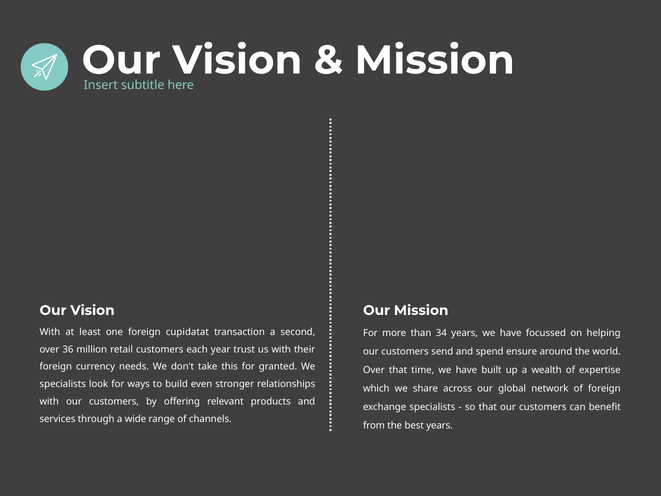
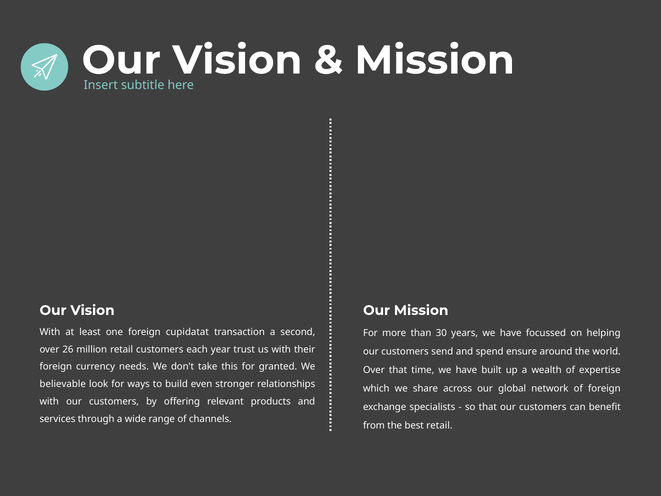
34: 34 -> 30 (441, 333)
36: 36 -> 26 (68, 349)
specialists: specialists -> believable (63, 384)
best years: years -> retail (439, 425)
